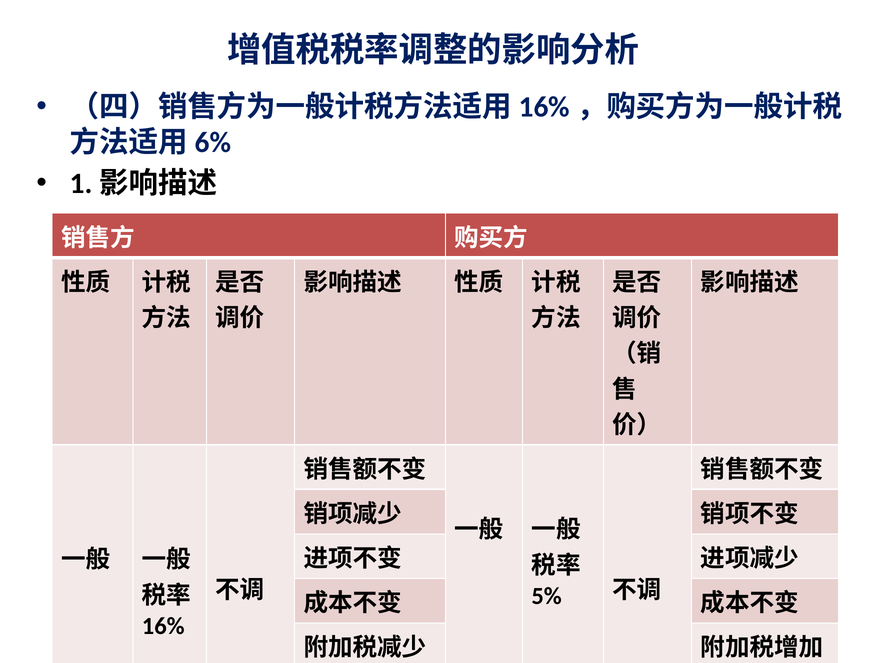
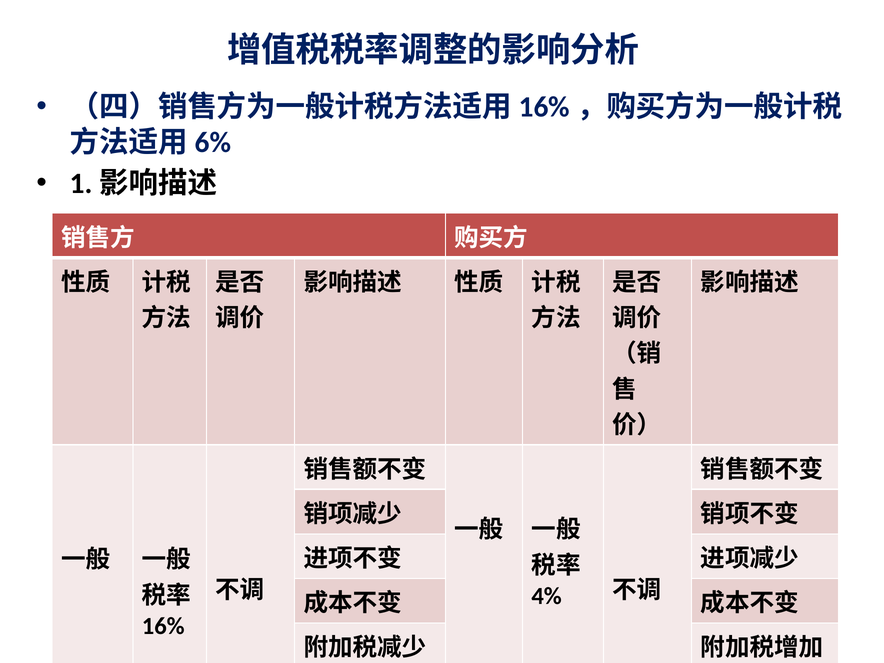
5%: 5% -> 4% (547, 596)
